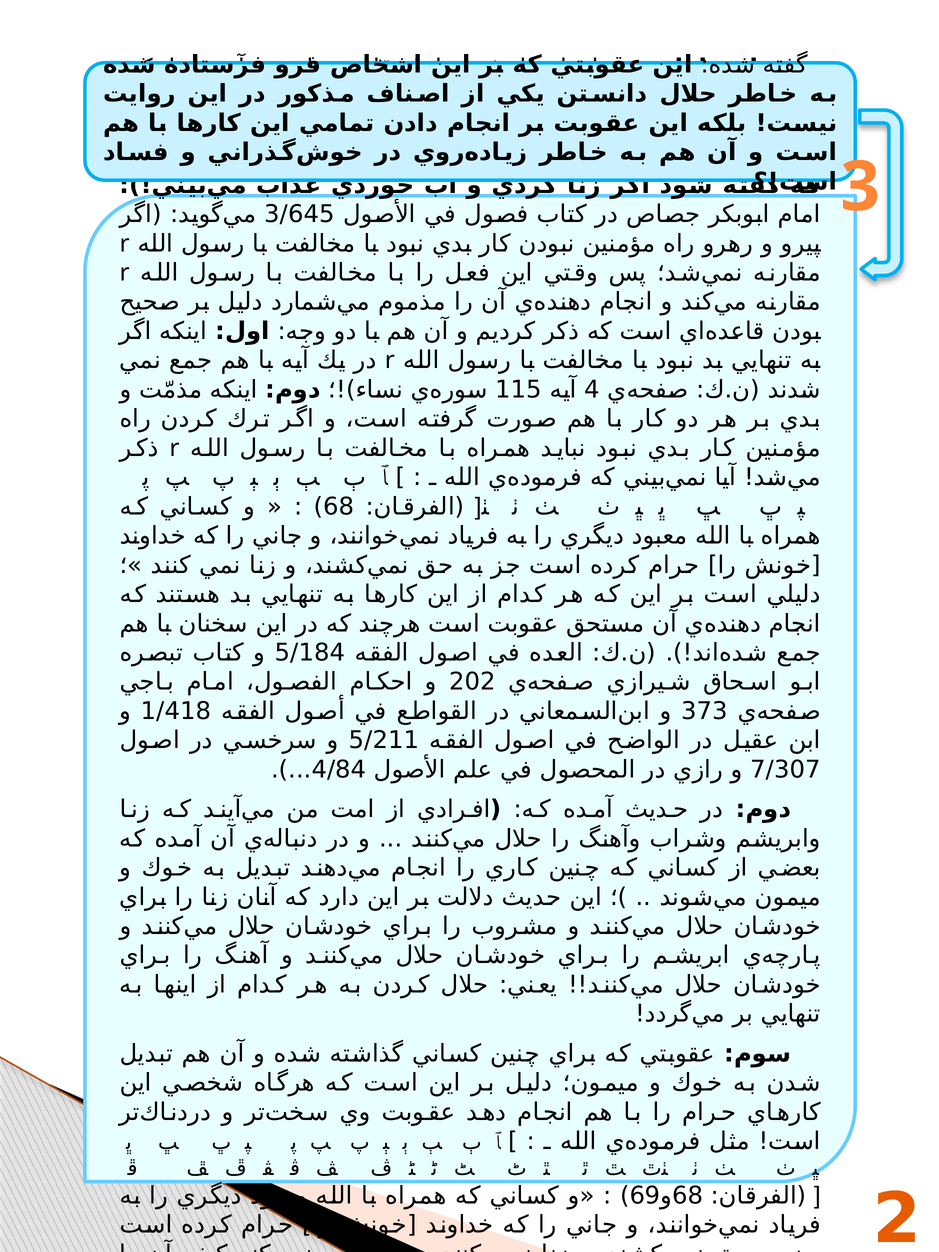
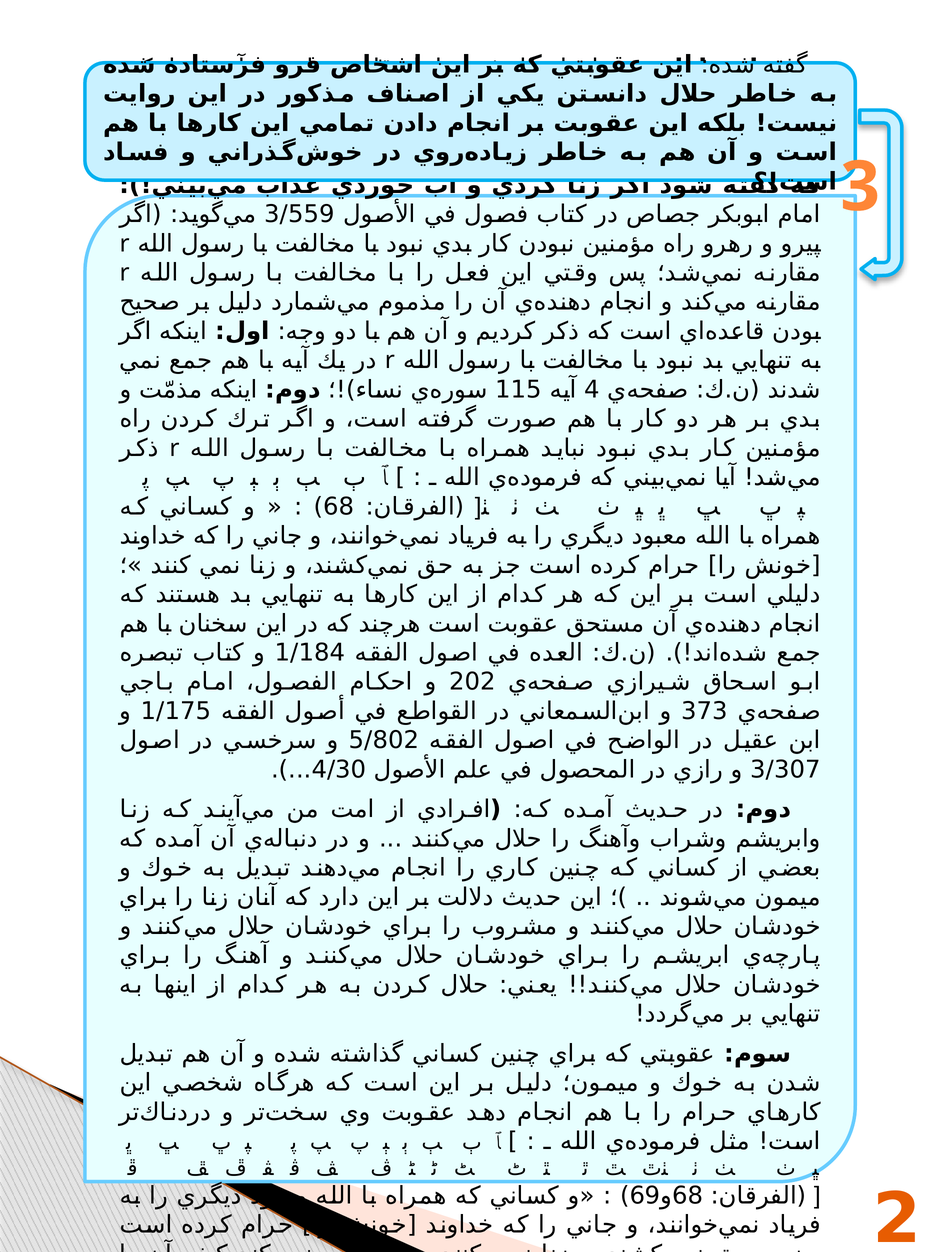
3/645: 3/645 -> 3/559 (300, 214)
5/184: 5/184 -> 1/184 (310, 653)
1/418: 1/418 -> 1/175 (176, 711)
5/211: 5/211 -> 5/802 (384, 740)
4/84: 4/84 -> 4/30 (339, 770)
7/307: 7/307 -> 3/307 (785, 770)
